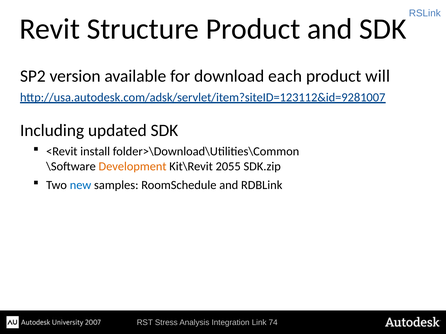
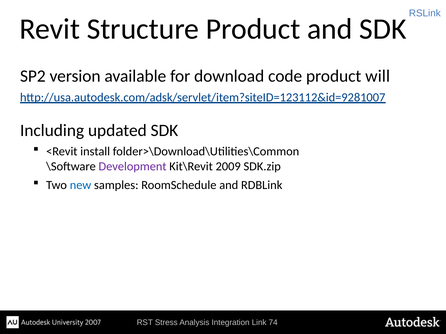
each: each -> code (285, 76)
Development colour: orange -> purple (133, 167)
2055: 2055 -> 2009 (228, 167)
